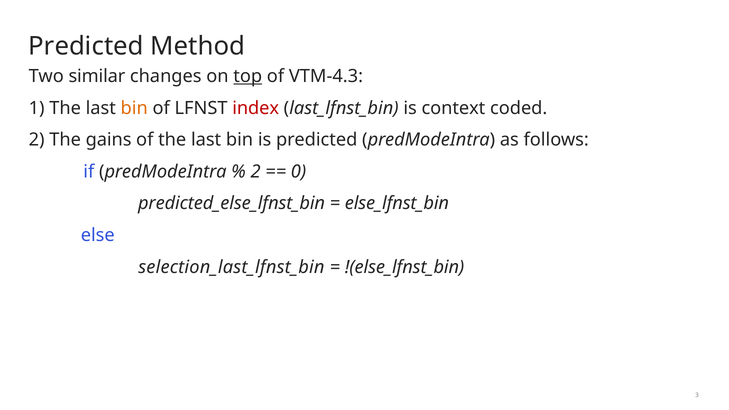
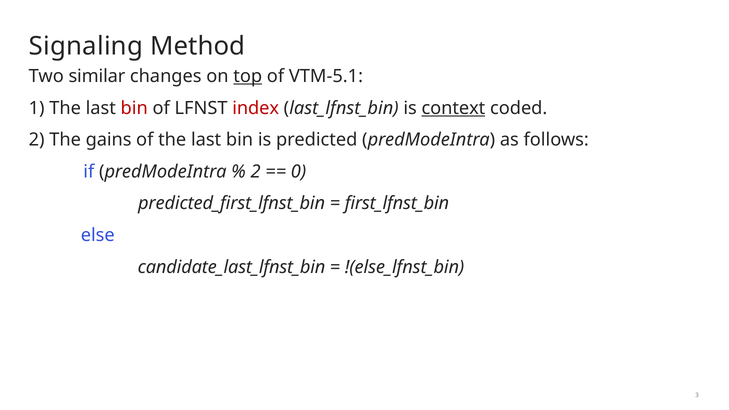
Predicted: Predicted -> Signaling (86, 46)
VTM-4.3: VTM-4.3 -> VTM-5.1 (326, 76)
bin colour: orange -> red (134, 108)
context underline: none -> present (453, 108)
predicted_else_lfnst_bin: predicted_else_lfnst_bin -> predicted_first_lfnst_bin (232, 203)
else_lfnst_bin: else_lfnst_bin -> first_lfnst_bin (397, 203)
selection_last_lfnst_bin: selection_last_lfnst_bin -> candidate_last_lfnst_bin (232, 267)
